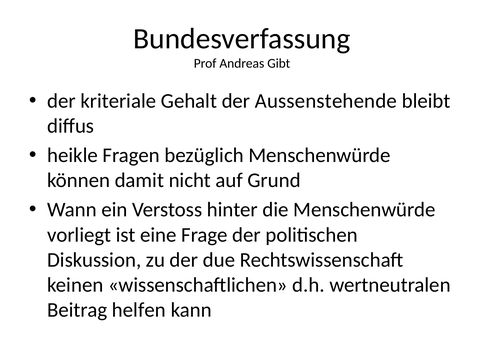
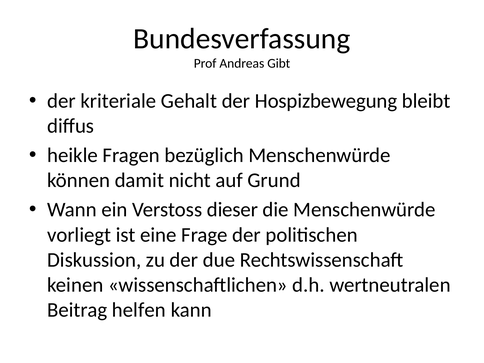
Aussenstehende: Aussenstehende -> Hospizbewegung (326, 101)
hinter: hinter -> dieser (232, 210)
